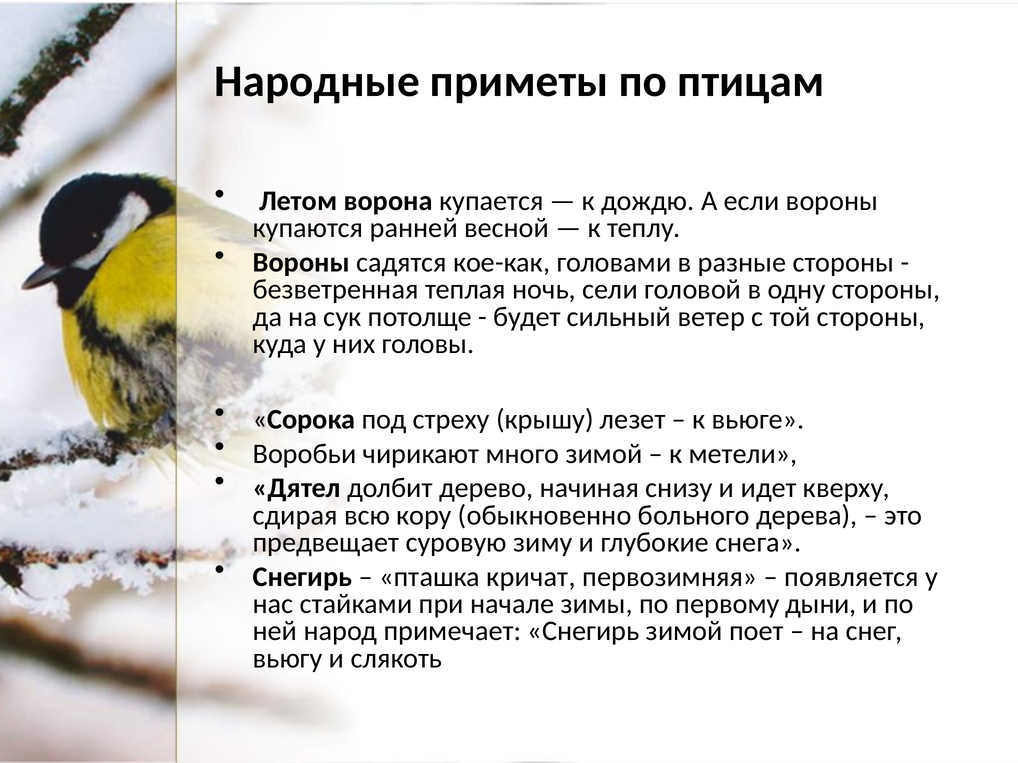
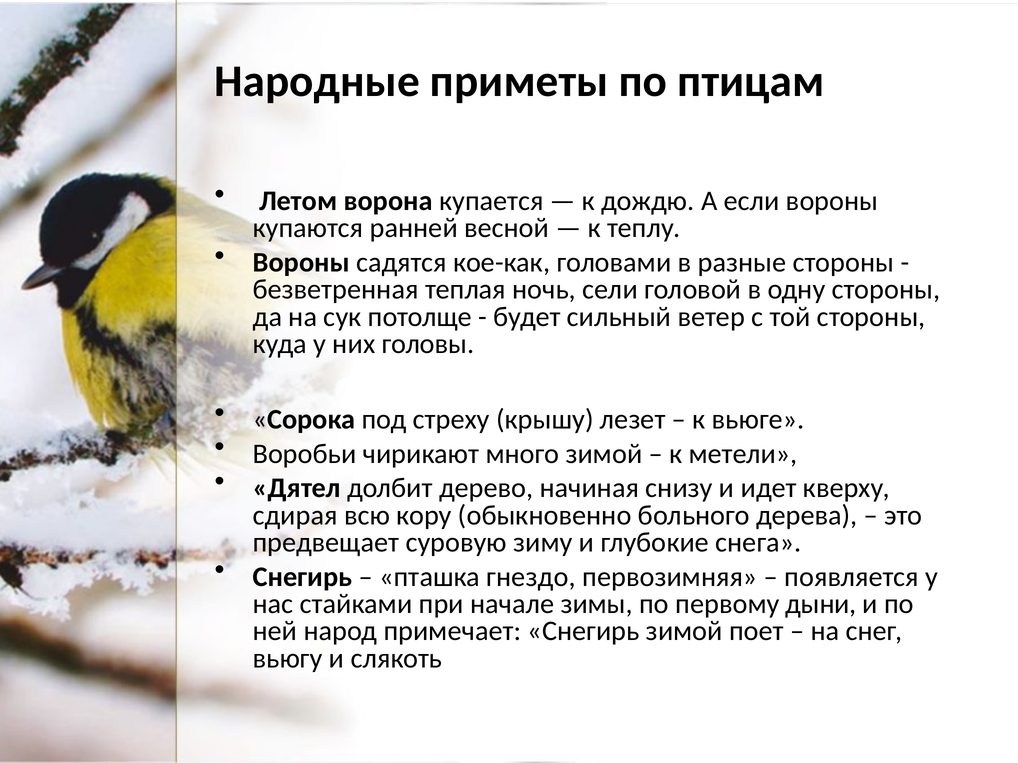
кричат: кричат -> гнездо (531, 577)
